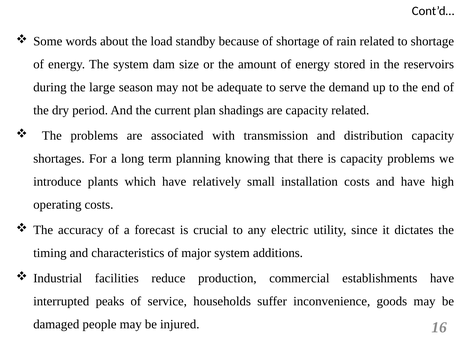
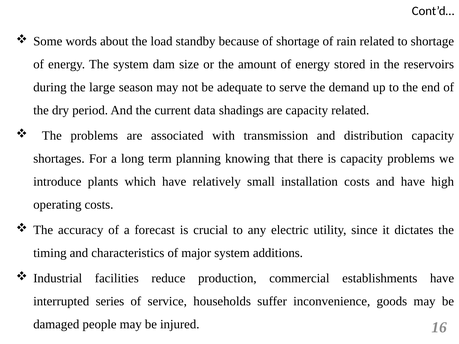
plan: plan -> data (205, 110)
peaks: peaks -> series (110, 302)
